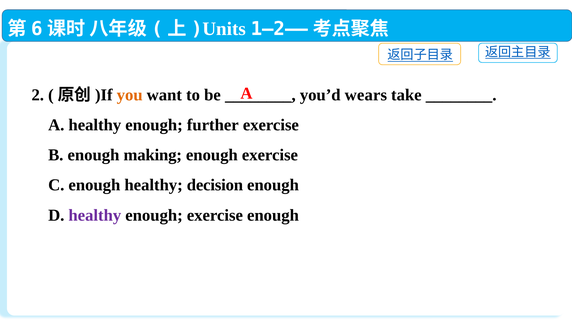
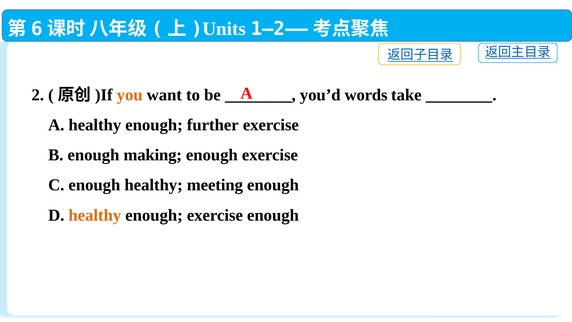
wears: wears -> words (366, 95)
decision: decision -> meeting (215, 185)
healthy colour: purple -> orange (95, 215)
